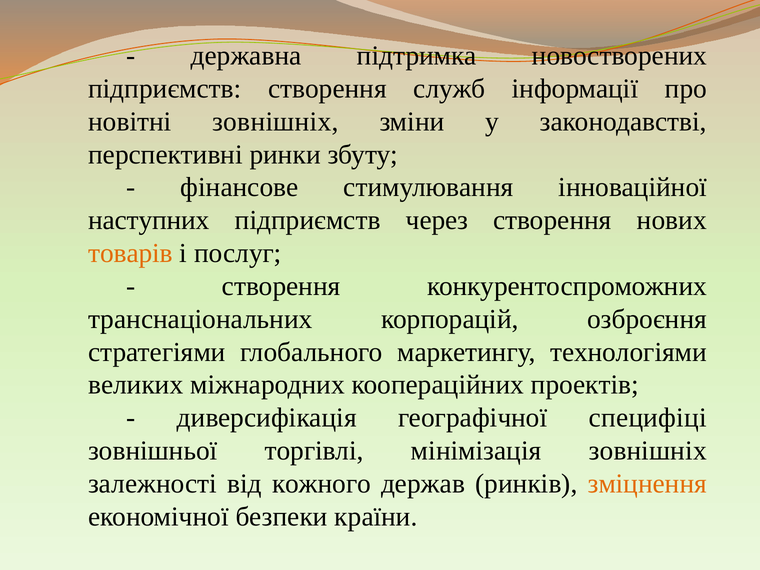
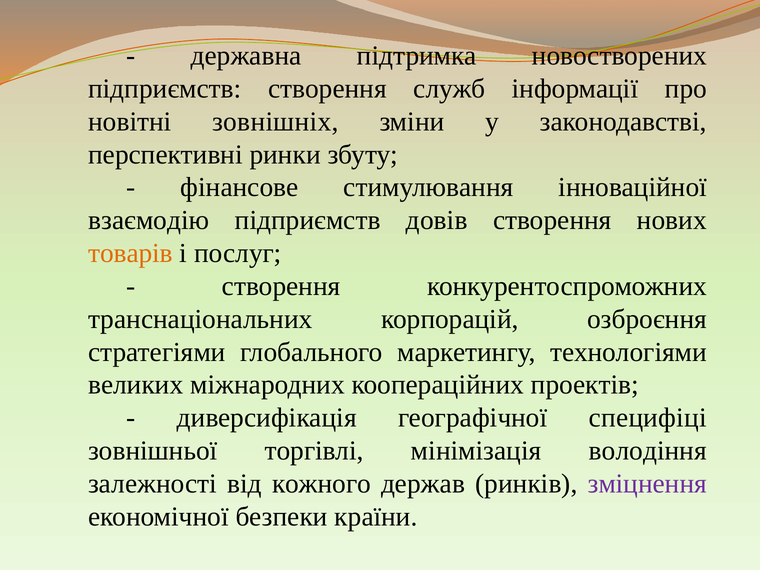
наступних: наступних -> взаємодію (149, 220)
через: через -> довів (437, 220)
мінімізація зовнішніх: зовнішніх -> володіння (648, 451)
зміцнення colour: orange -> purple (647, 484)
